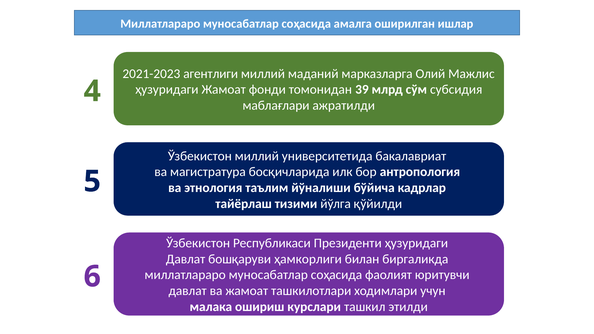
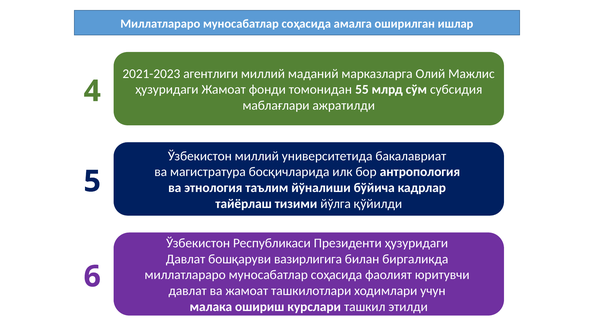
39: 39 -> 55 (362, 90)
ҳамкорлиги: ҳамкорлиги -> вазирлигига (308, 259)
